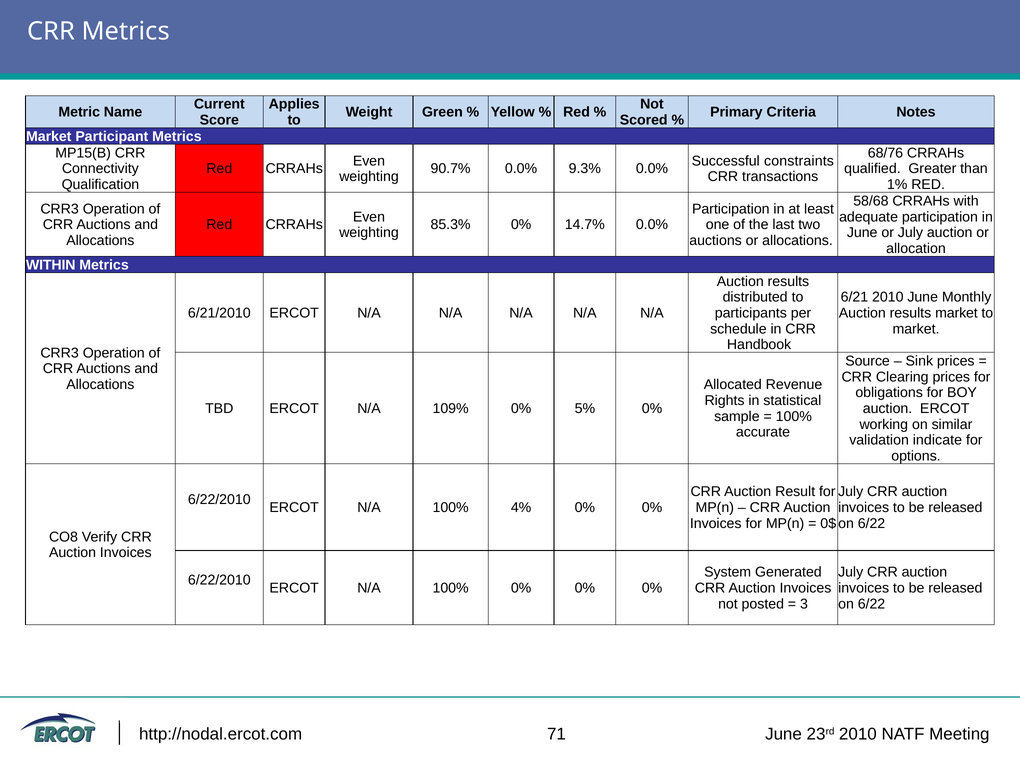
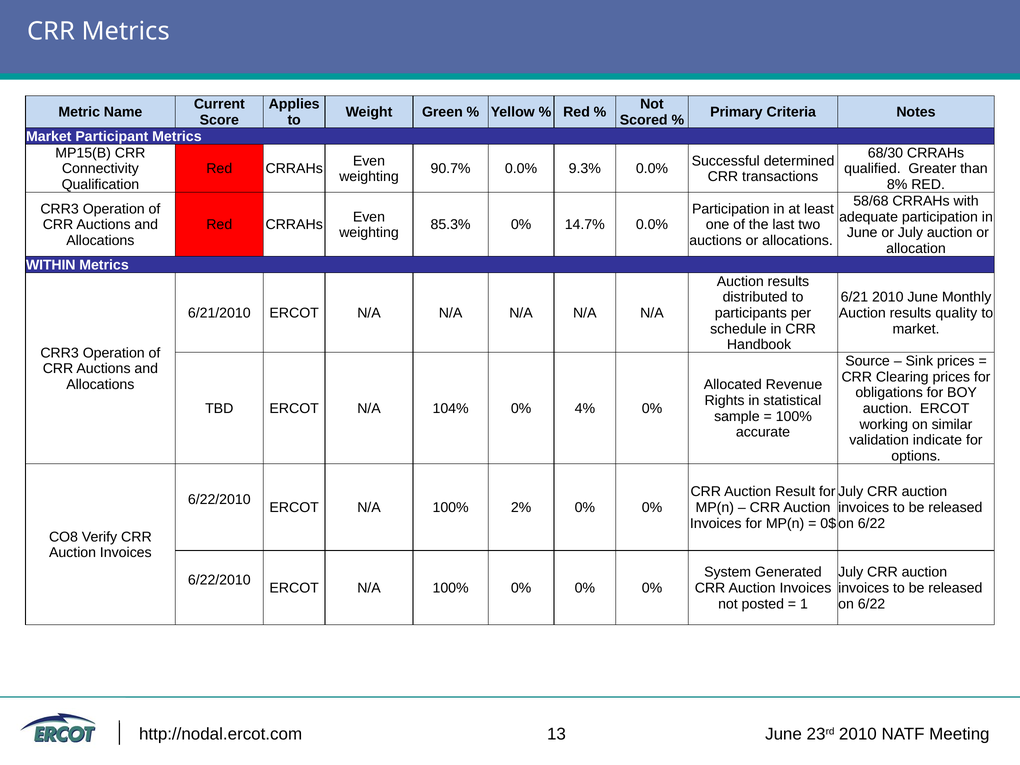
68/76: 68/76 -> 68/30 (885, 153)
constraints: constraints -> determined (799, 161)
1%: 1% -> 8% (897, 185)
results market: market -> quality (956, 313)
109%: 109% -> 104% (451, 409)
5%: 5% -> 4% (585, 409)
4%: 4% -> 2% (521, 508)
3: 3 -> 1 (804, 604)
71: 71 -> 13 (557, 734)
